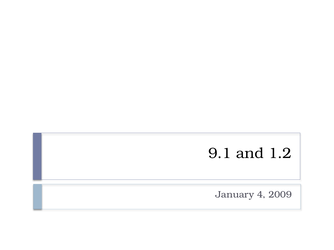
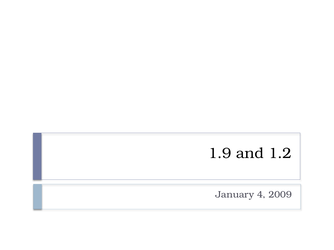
9.1: 9.1 -> 1.9 (220, 154)
